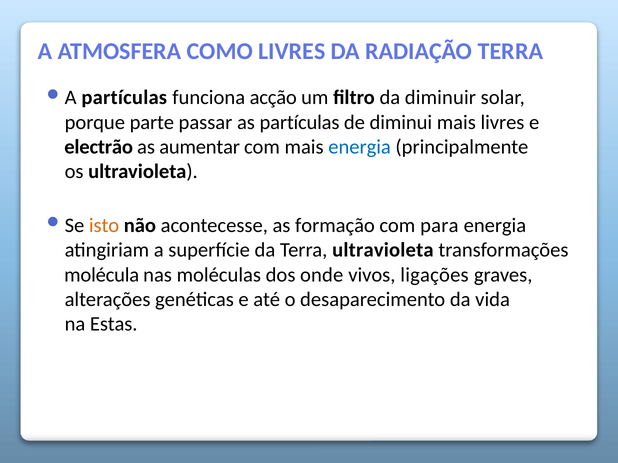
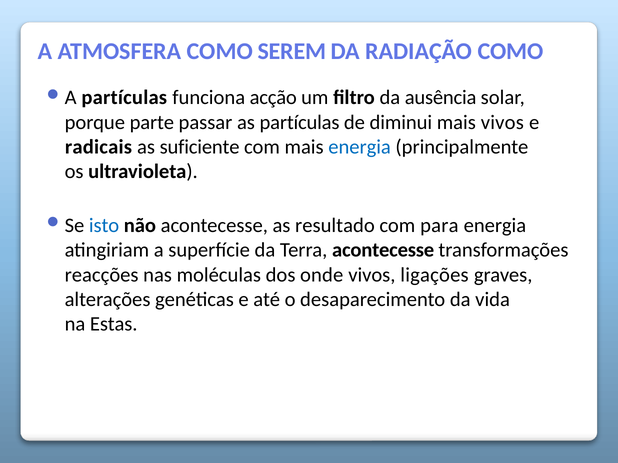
LIVRES: LIVRES -> SEREM (292, 51)
RADIAÇÃO TERRA: TERRA -> COMO (510, 51)
diminuir: diminuir -> ausência (441, 98)
mais livres: livres -> vivos (502, 122)
electrão: electrão -> radicais (98, 147)
aumentar: aumentar -> suficiente (200, 147)
isto colour: orange -> blue (104, 226)
formação: formação -> resultado (335, 226)
Terra ultravioleta: ultravioleta -> acontecesse (383, 250)
molécula: molécula -> reacções (102, 275)
